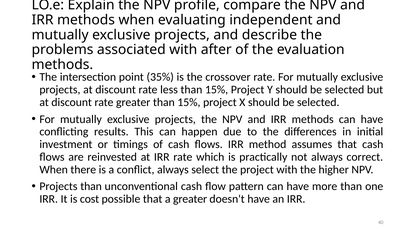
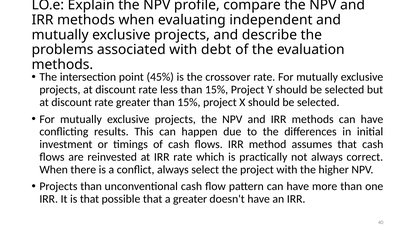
after: after -> debt (216, 50)
35%: 35% -> 45% (160, 77)
is cost: cost -> that (90, 199)
